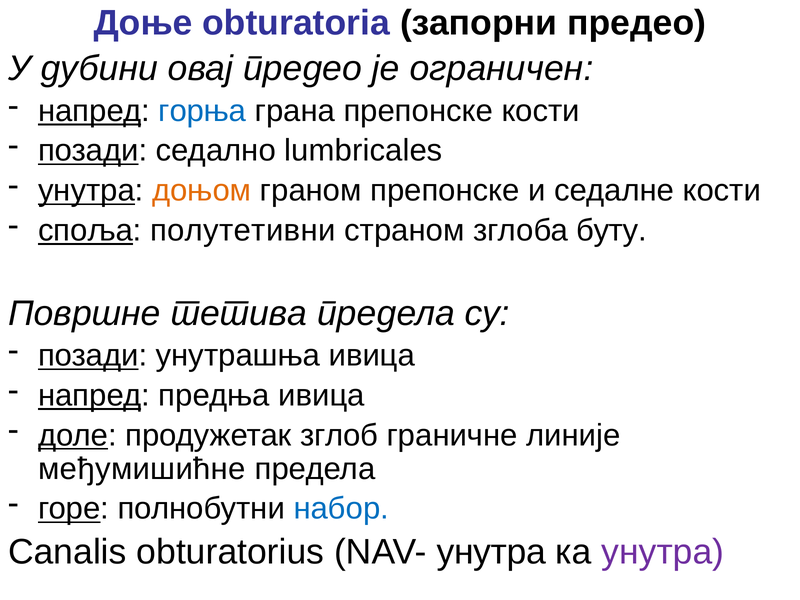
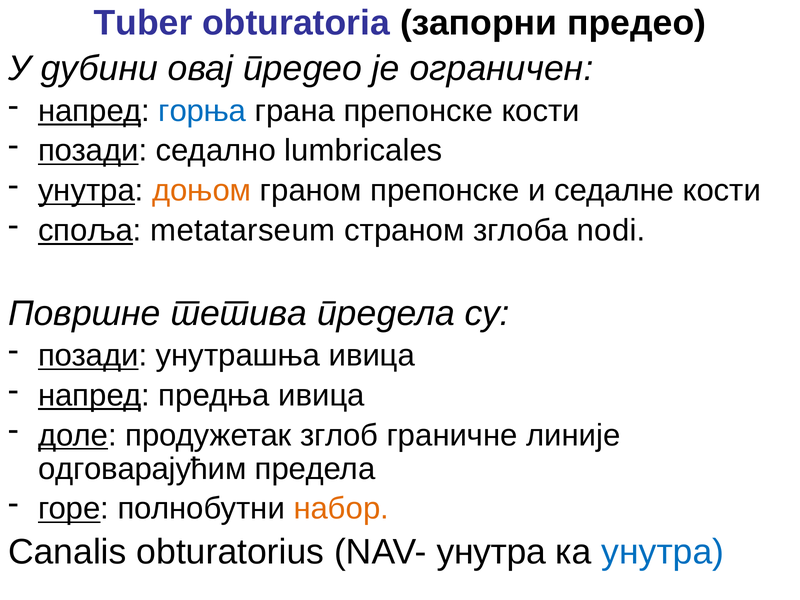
Доње: Доње -> Tuber (143, 23)
полутетивни: полутетивни -> metatarseum (243, 230)
буту: буту -> nodi (611, 230)
међумишићне: међумишићне -> одговарајућим (142, 469)
набор colour: blue -> orange (341, 509)
унутра colour: purple -> blue (663, 552)
